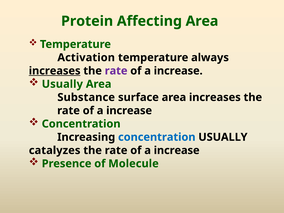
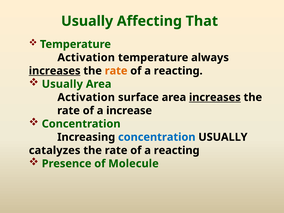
Protein: Protein -> Usually (87, 21)
Affecting Area: Area -> That (202, 21)
rate colour: purple -> orange (116, 71)
increase: increase -> reacting (178, 71)
Substance: Substance -> Activation (86, 97)
increases underline: none -> present (215, 97)
increase: increase -> reacting (177, 150)
